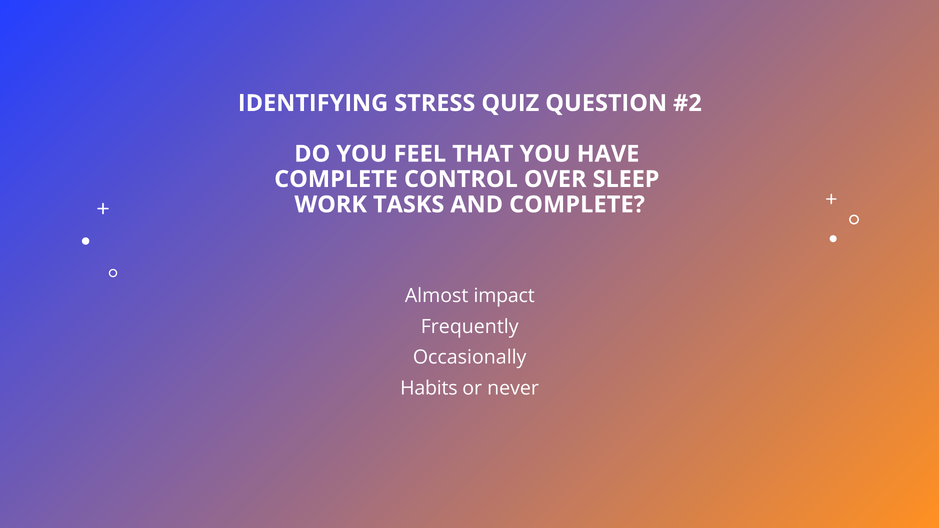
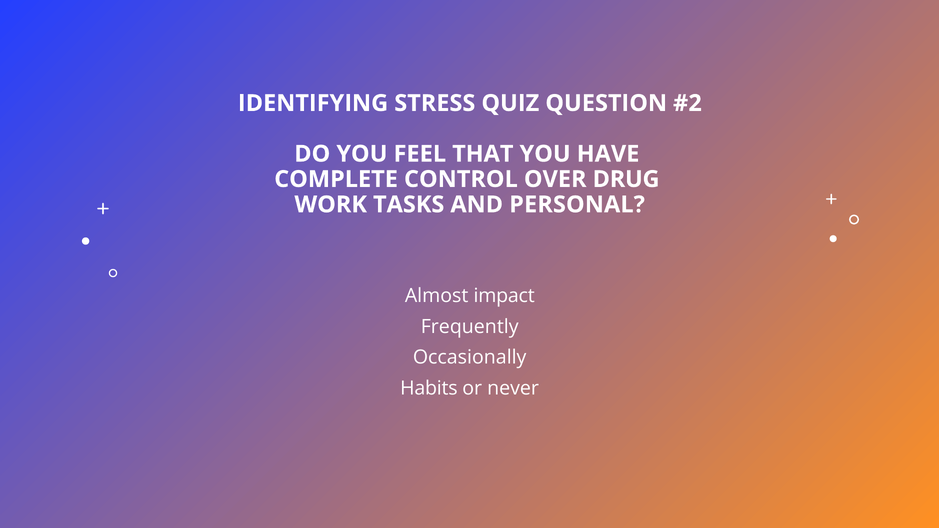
SLEEP: SLEEP -> DRUG (626, 179)
AND COMPLETE: COMPLETE -> PERSONAL (577, 205)
